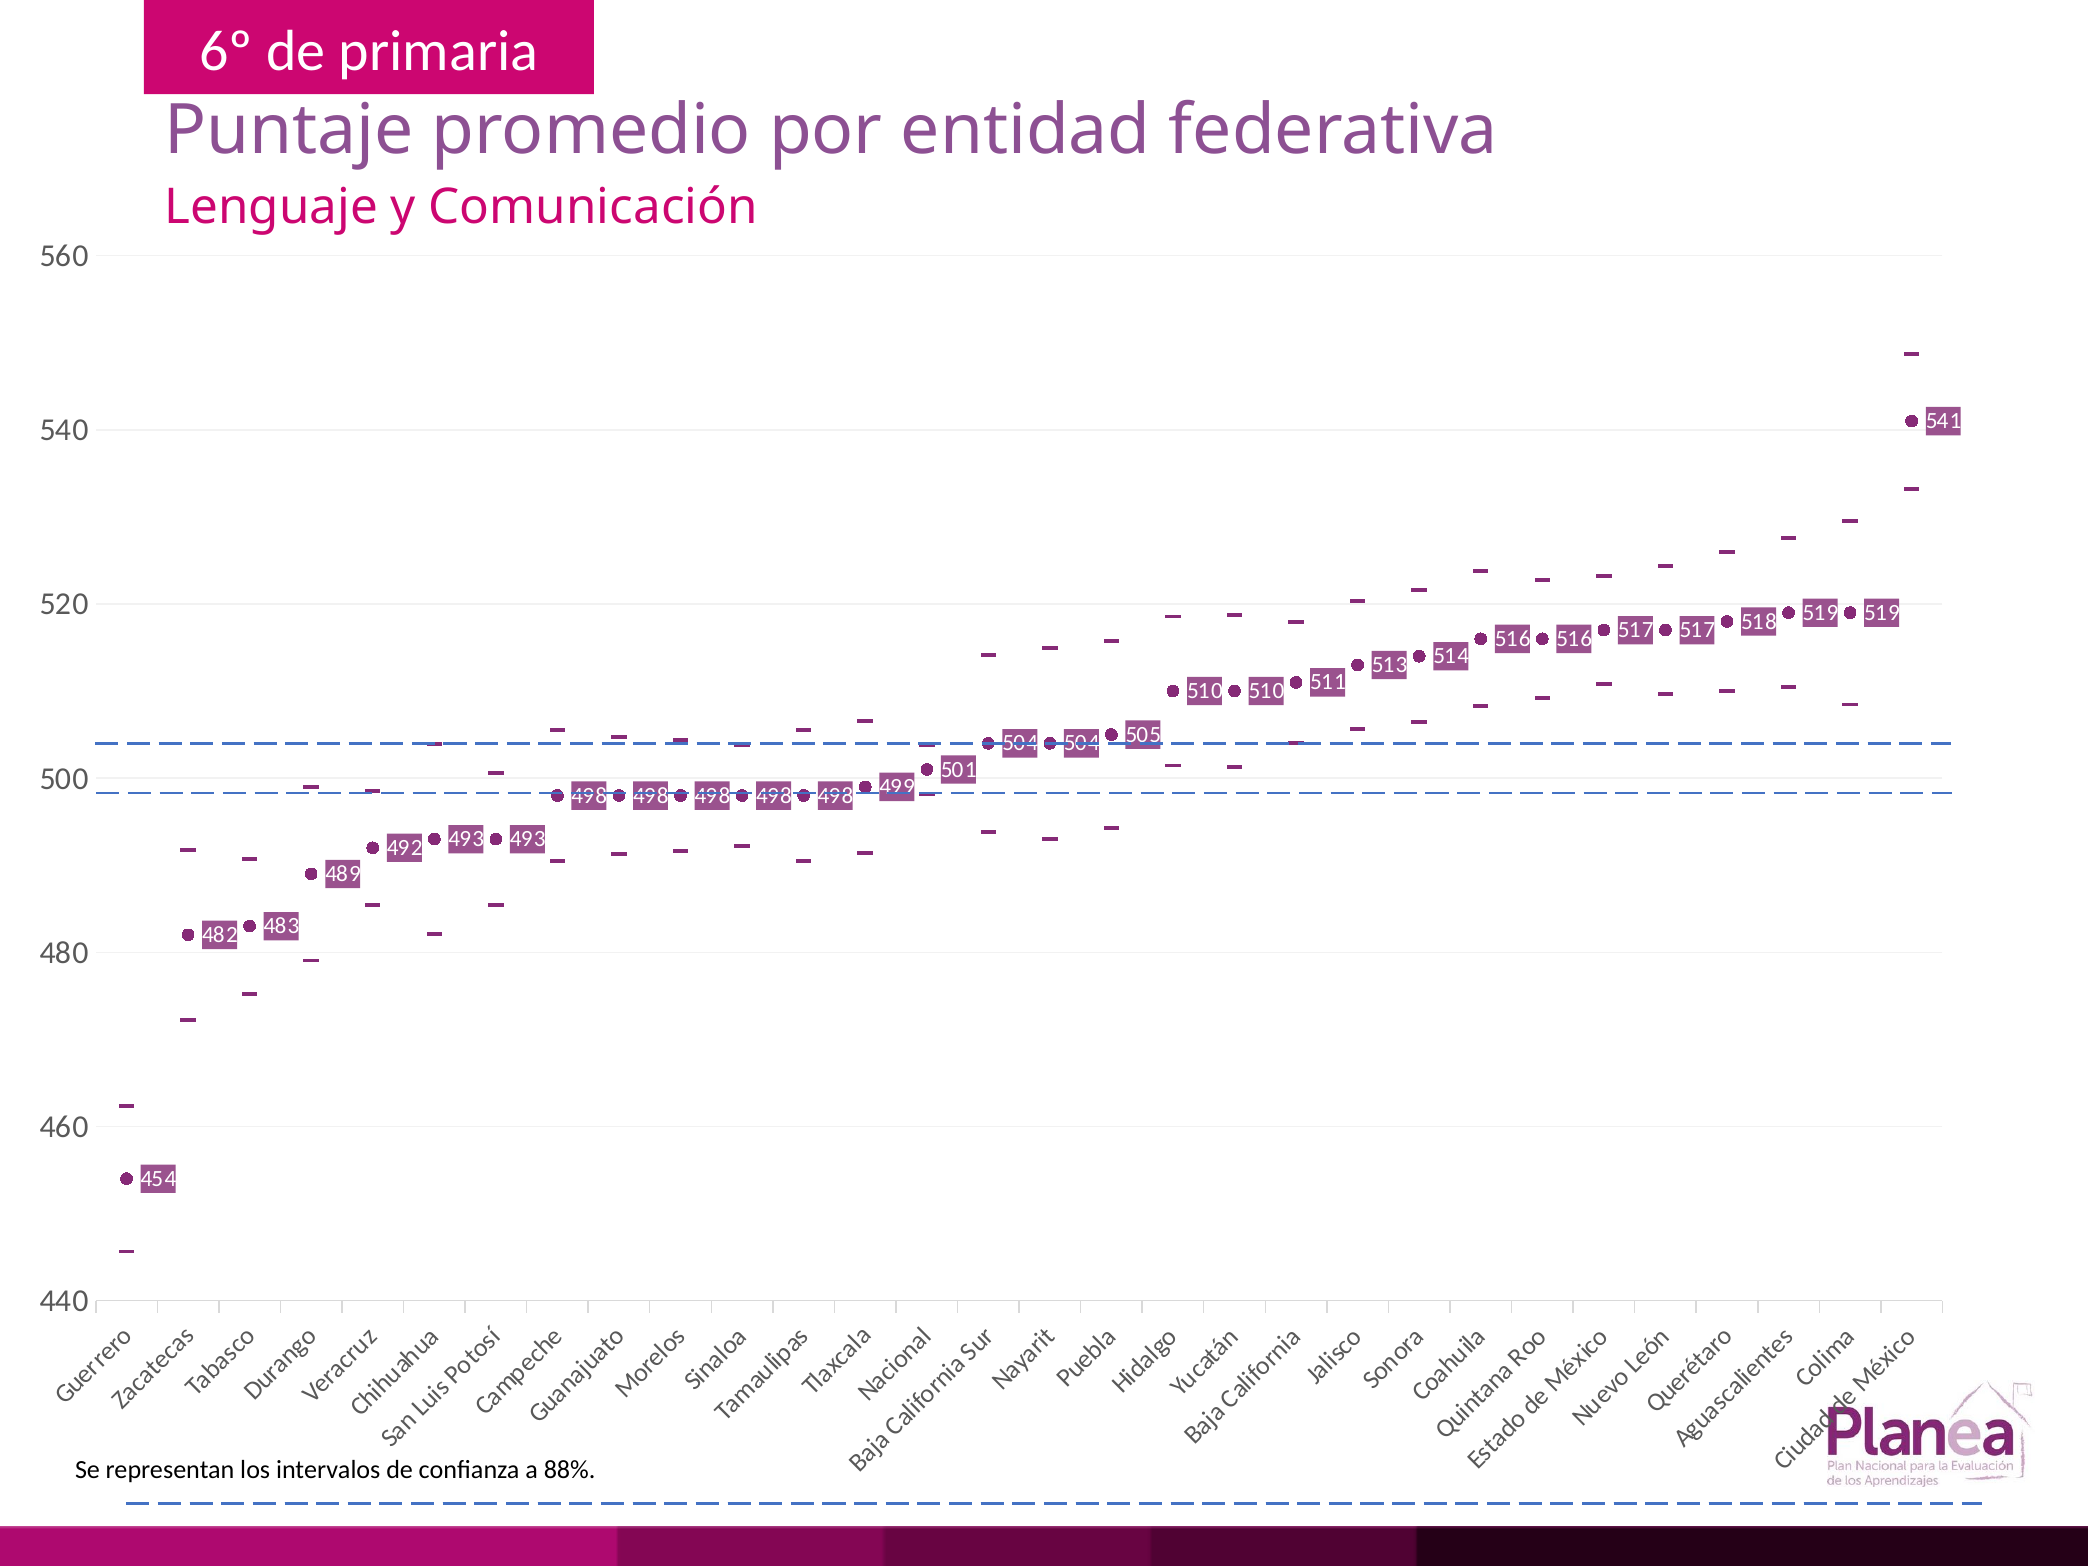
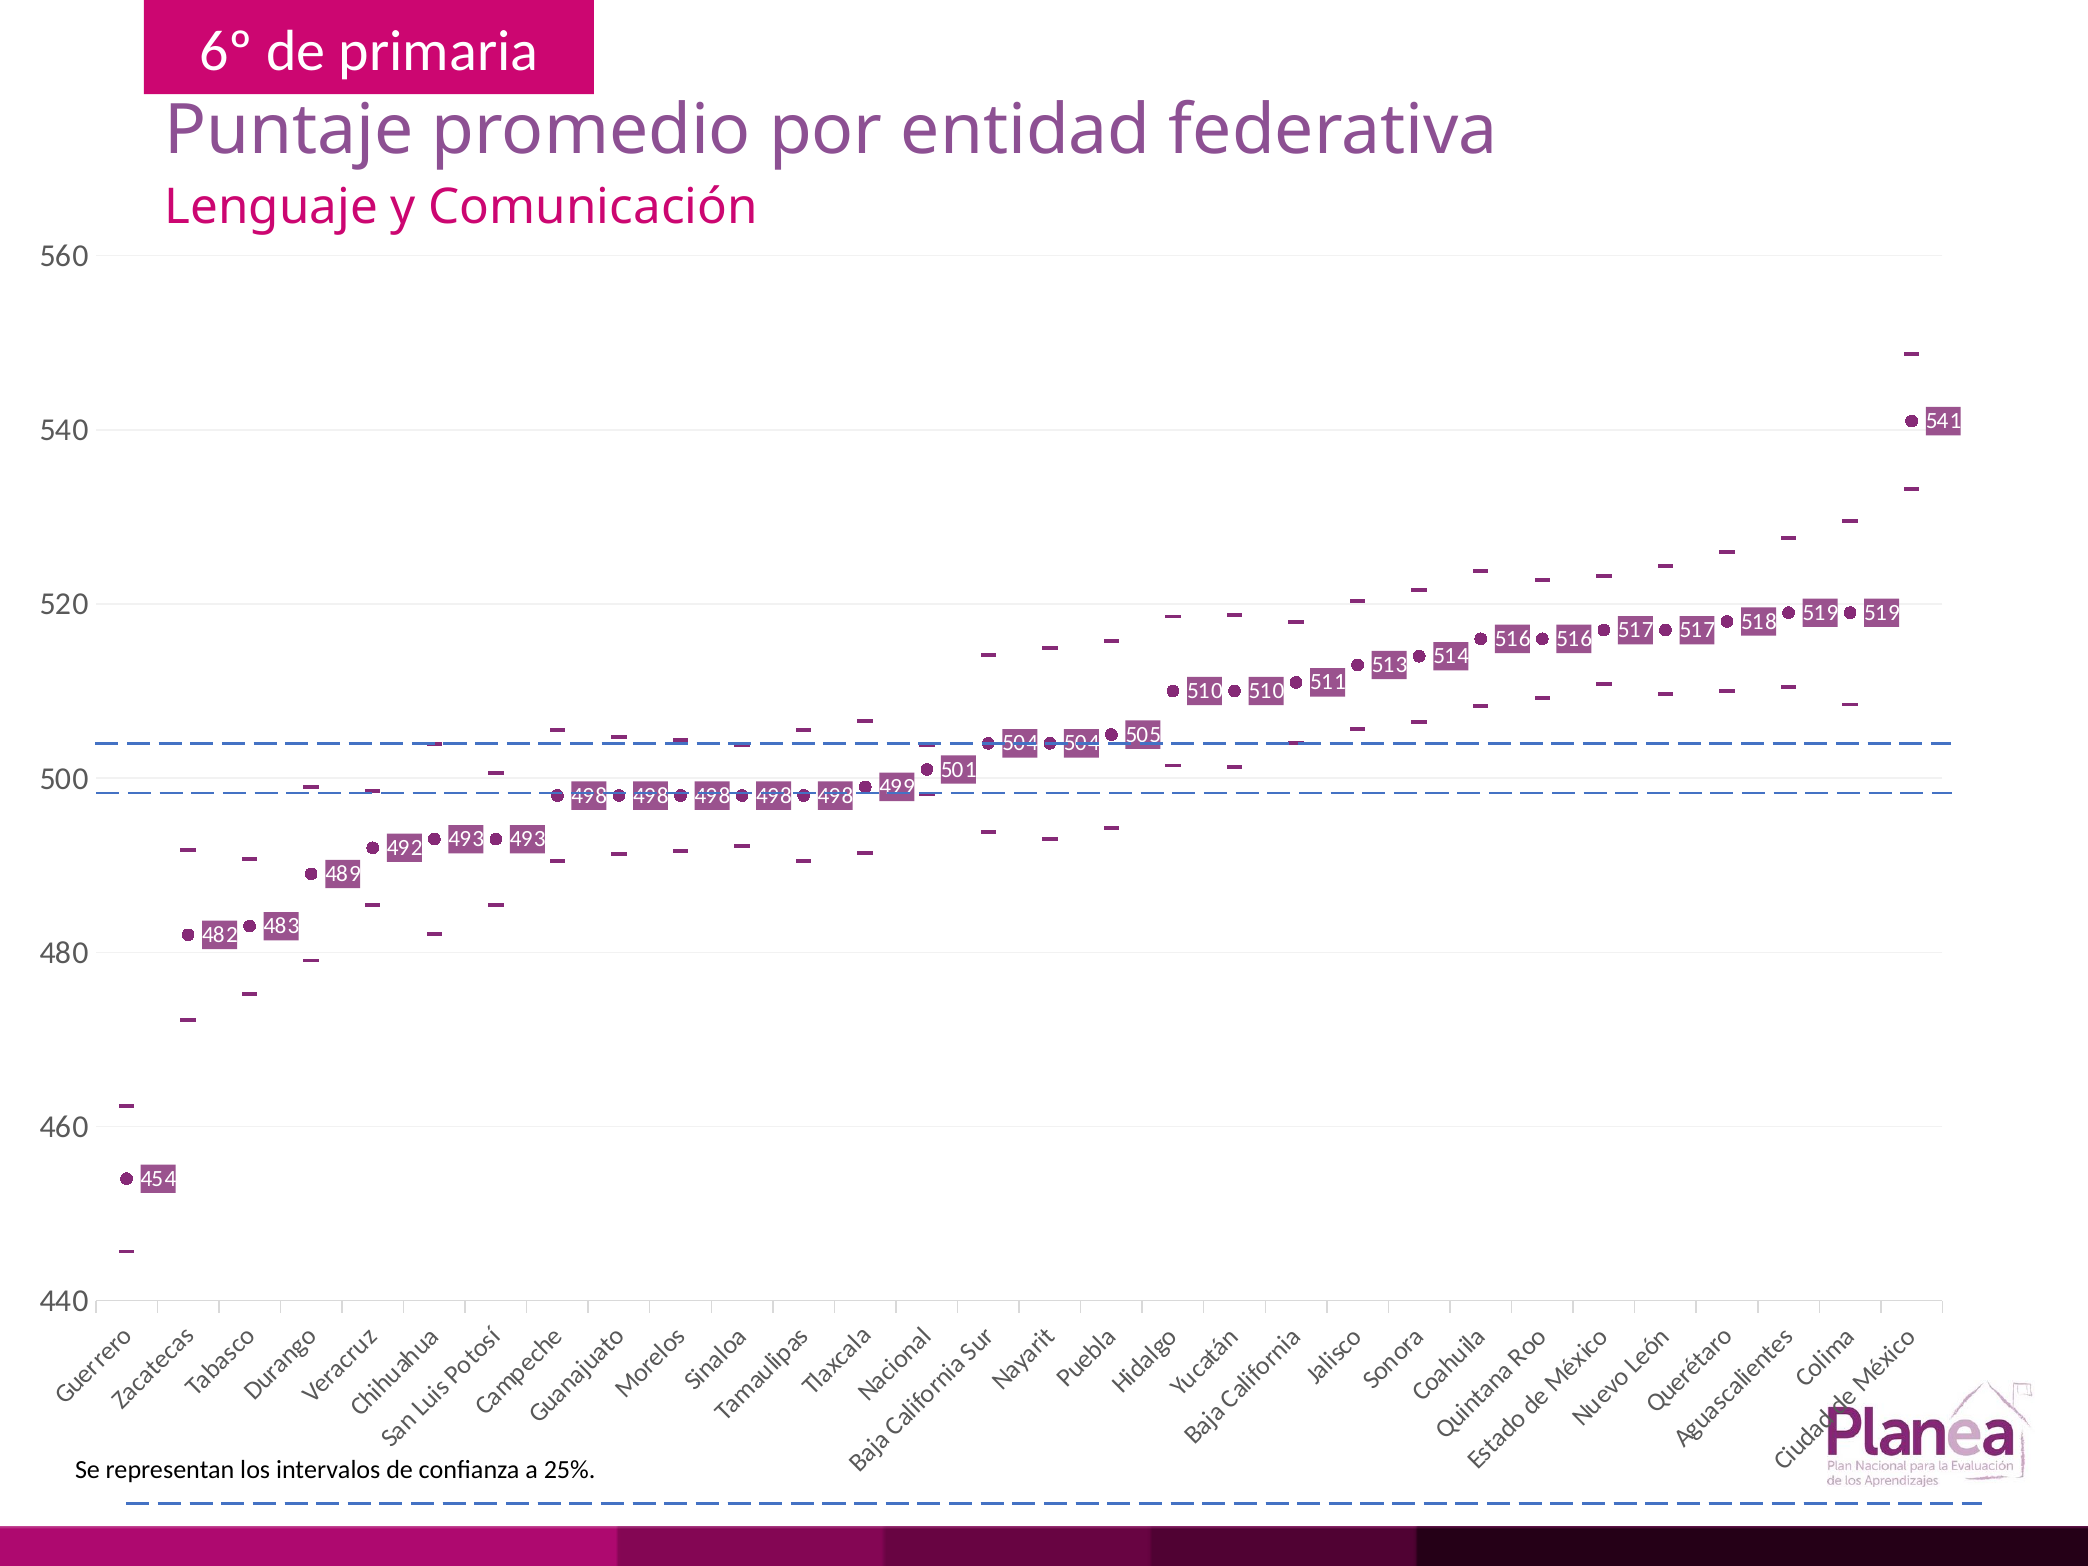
88%: 88% -> 25% (570, 1470)
